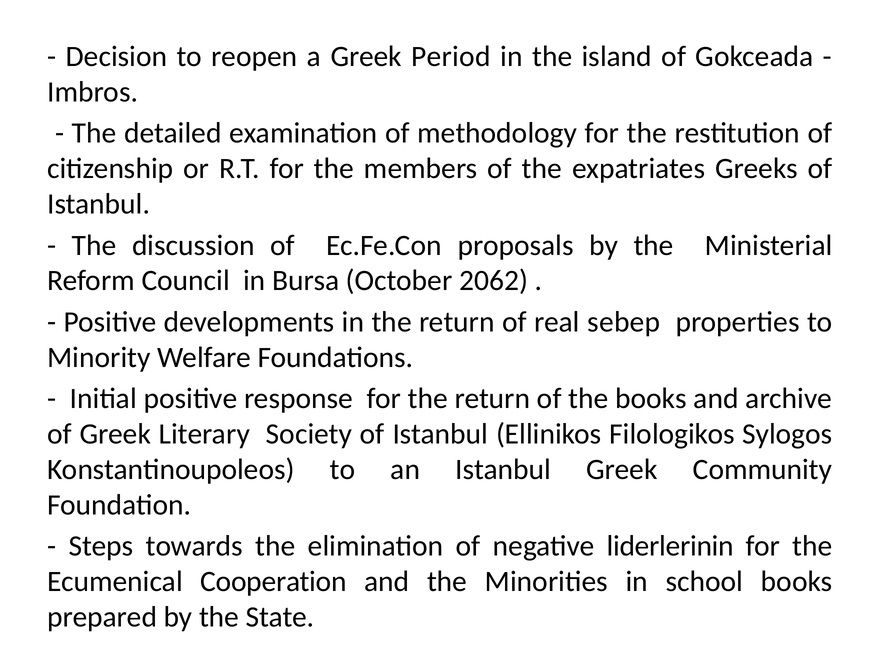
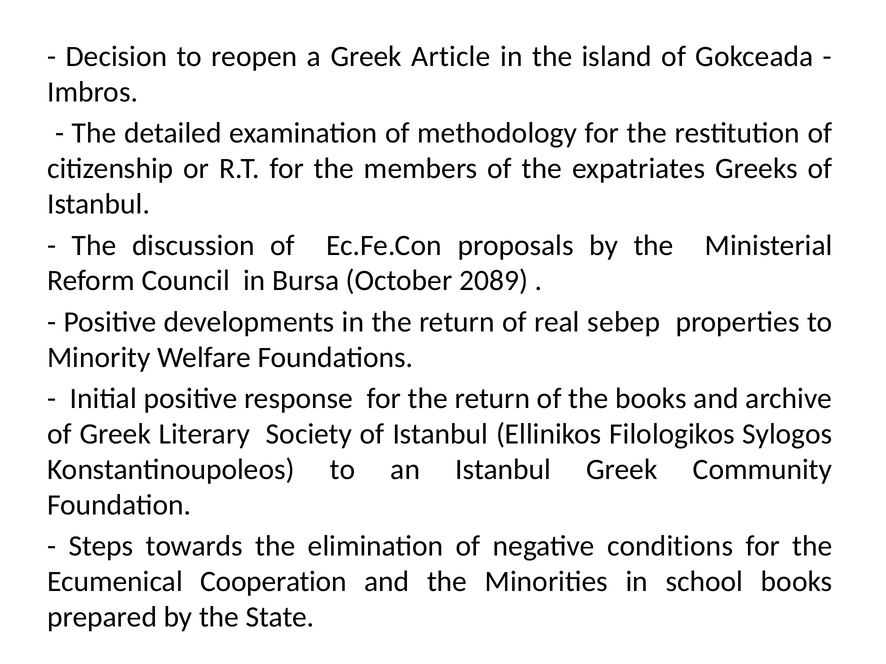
Period: Period -> Article (451, 56)
2062: 2062 -> 2089 (494, 281)
liderlerinin: liderlerinin -> conditions (670, 547)
